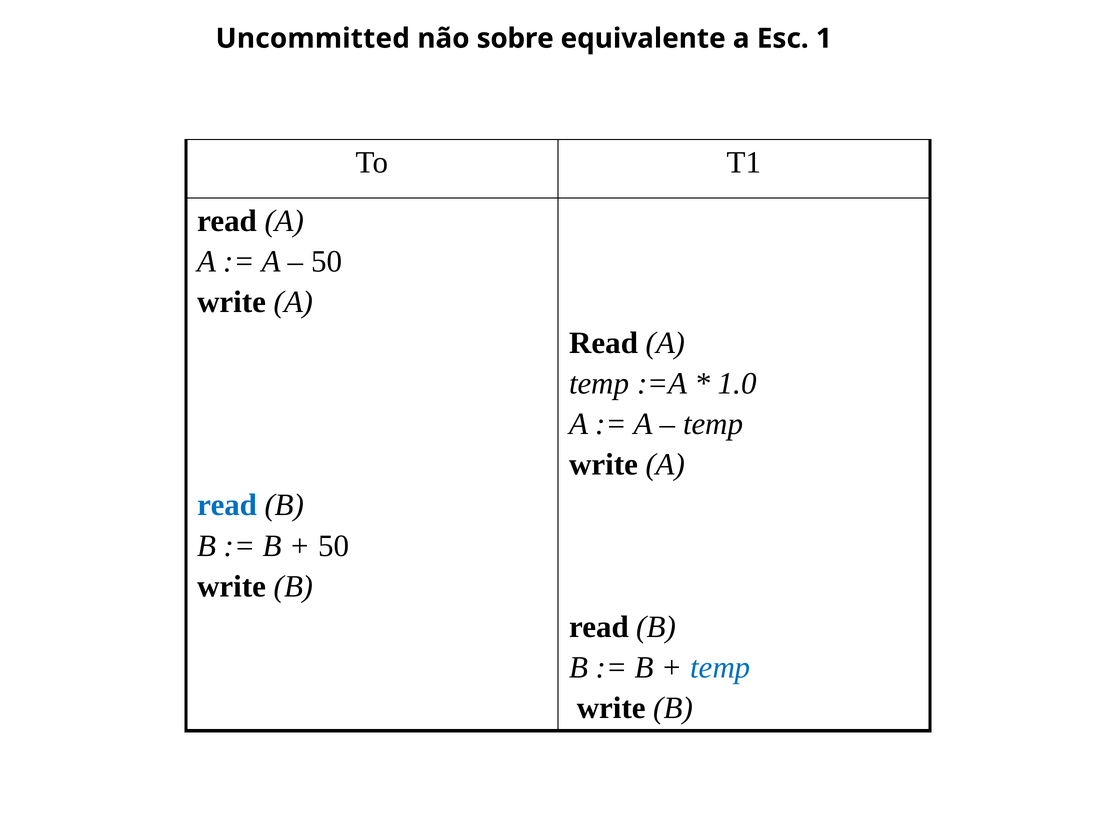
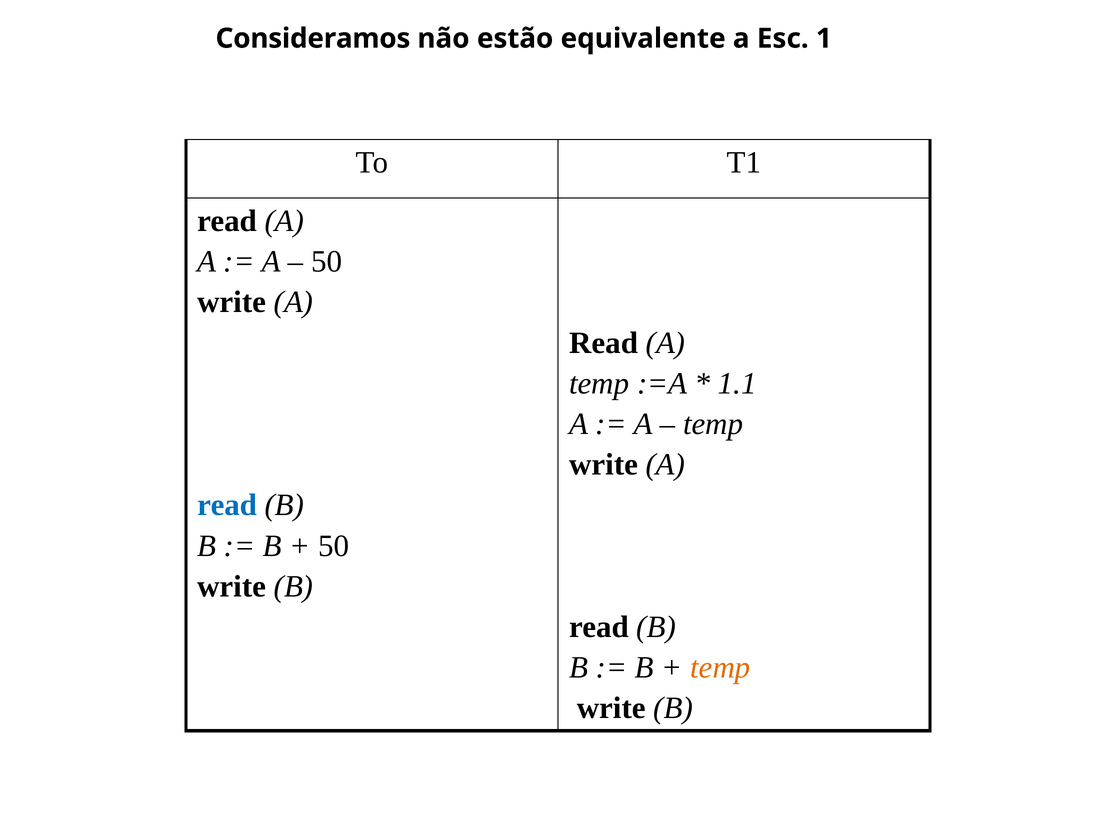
Uncommitted: Uncommitted -> Consideramos (313, 38)
sobre: sobre -> estão (515, 38)
1.0: 1.0 -> 1.1 (737, 383)
temp colour: blue -> orange (720, 668)
